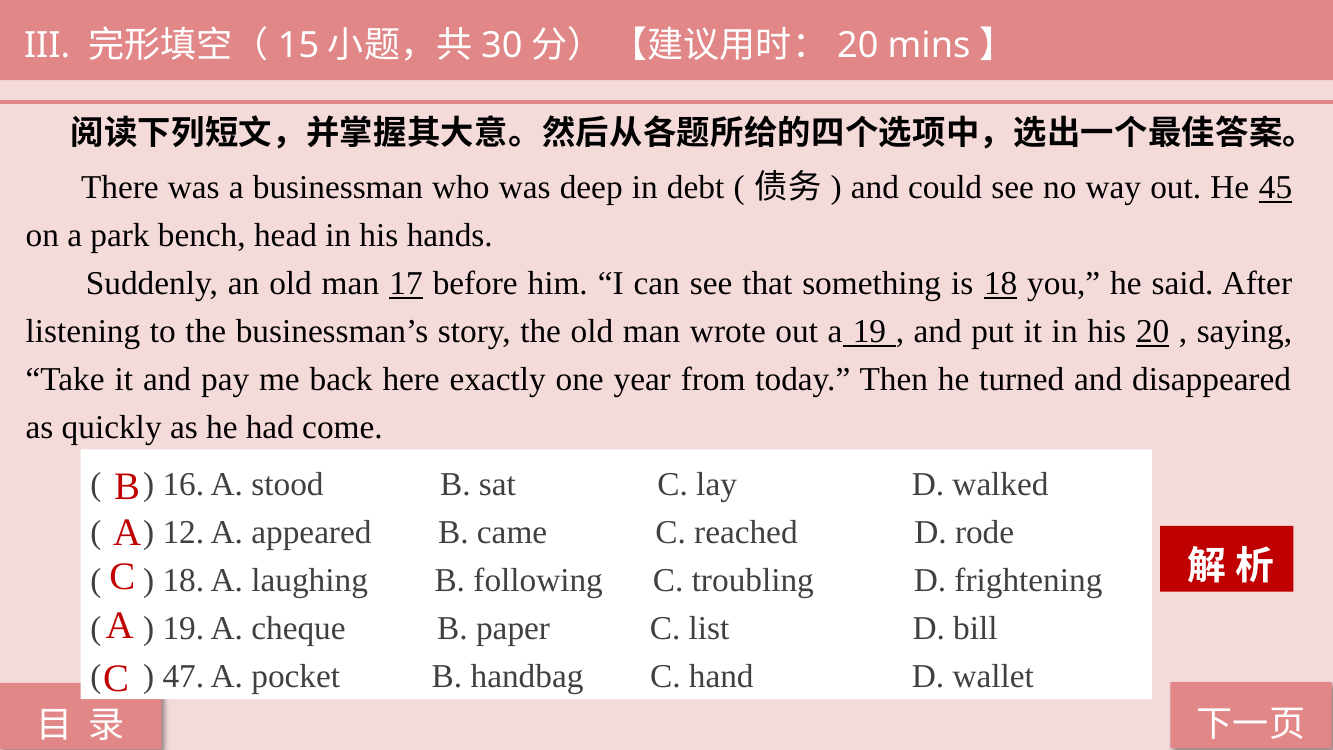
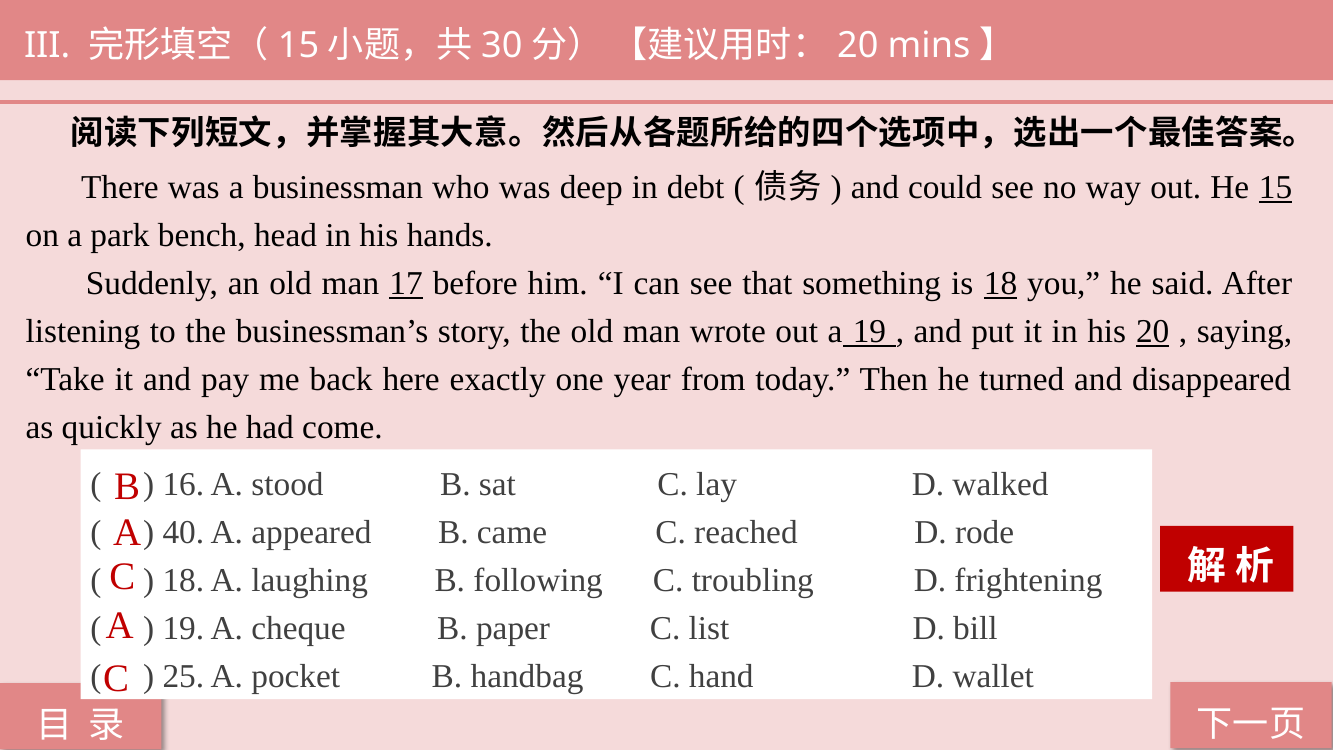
He 45: 45 -> 15 (1276, 187)
12: 12 -> 40 (183, 533)
47: 47 -> 25 (183, 676)
